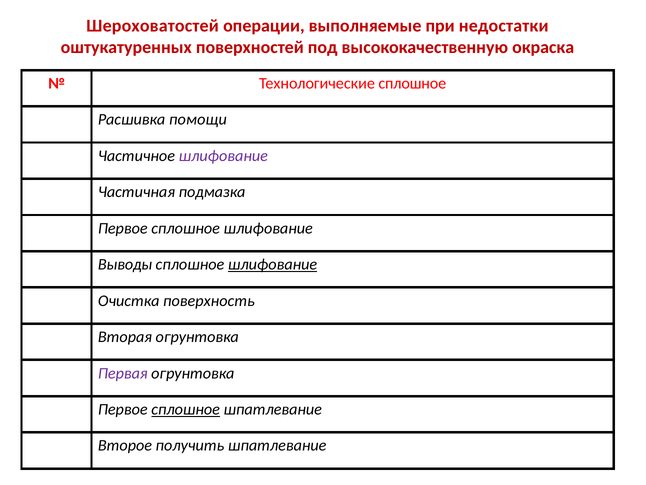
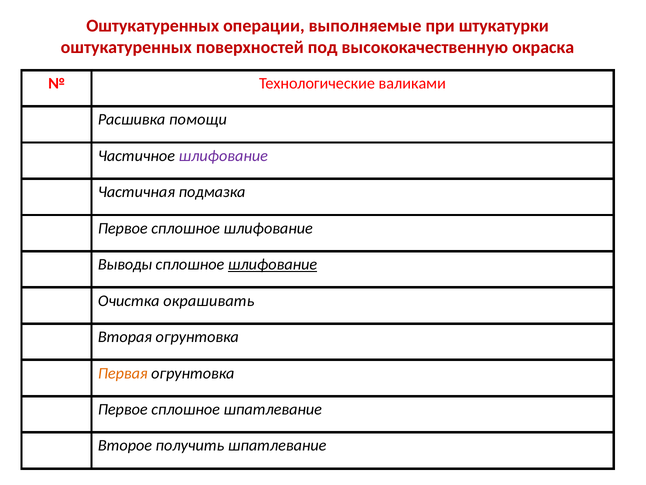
Шероховатостей: Шероховатостей -> Оштукатуренных (153, 26)
недостатки: недостатки -> штукатурки (504, 26)
Технологические сплошное: сплошное -> валиками (412, 83)
поверхность: поверхность -> окрашивать (209, 300)
Первая colour: purple -> orange (123, 373)
сплошное underline: present -> none (186, 409)
